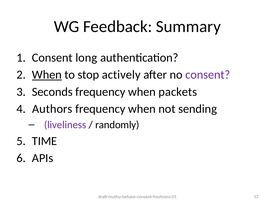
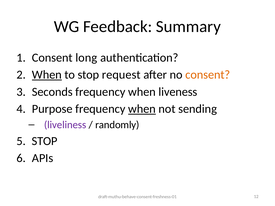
actively: actively -> request (121, 75)
consent colour: purple -> orange (208, 75)
packets: packets -> liveness (178, 92)
Authors: Authors -> Purpose (52, 109)
when underline: none -> present (142, 109)
TIME: TIME -> STOP (45, 141)
